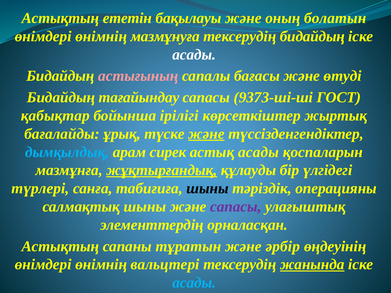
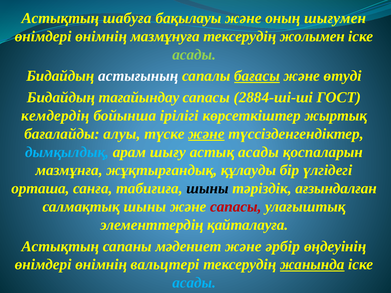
ететiн: ететiн -> шабуға (127, 18)
болатын: болатын -> шығумен (335, 18)
тексерудiң бидайдың: бидайдың -> жолымен (312, 36)
асады colour: white -> light green (194, 55)
астығының colour: pink -> white (138, 76)
бағасы underline: none -> present (257, 76)
9373-шi-шi: 9373-шi-шi -> 2884-шi-шi (273, 97)
қабықтар: қабықтар -> кемдердiң (55, 116)
ұрық: ұрық -> алуы (122, 134)
сирек: сирек -> шығу (168, 152)
жұқтырғандық underline: present -> none (162, 170)
түрлерi: түрлерi -> орташа (40, 189)
операцияны: операцияны -> ағзындалған (336, 189)
сапасы colour: purple -> red (236, 207)
орналасқан: орналасқан -> қайталауға (248, 225)
тұратын: тұратын -> мәдениет (189, 246)
